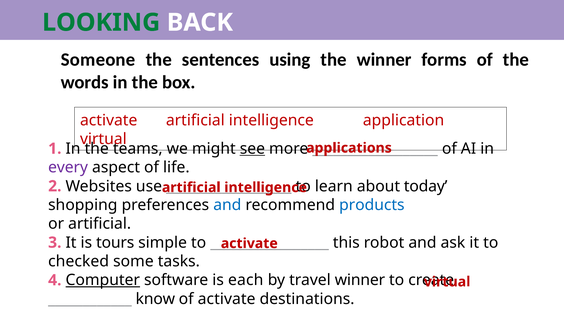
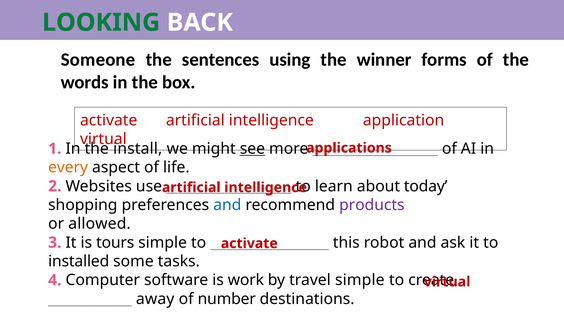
teams: teams -> install (138, 149)
every colour: purple -> orange (68, 168)
products colour: blue -> purple (372, 205)
or artificial: artificial -> allowed (100, 224)
checked: checked -> installed (79, 262)
Computer underline: present -> none (103, 280)
each: each -> work (246, 280)
travel winner: winner -> simple (360, 280)
know: know -> away (155, 299)
of activate: activate -> number (227, 299)
